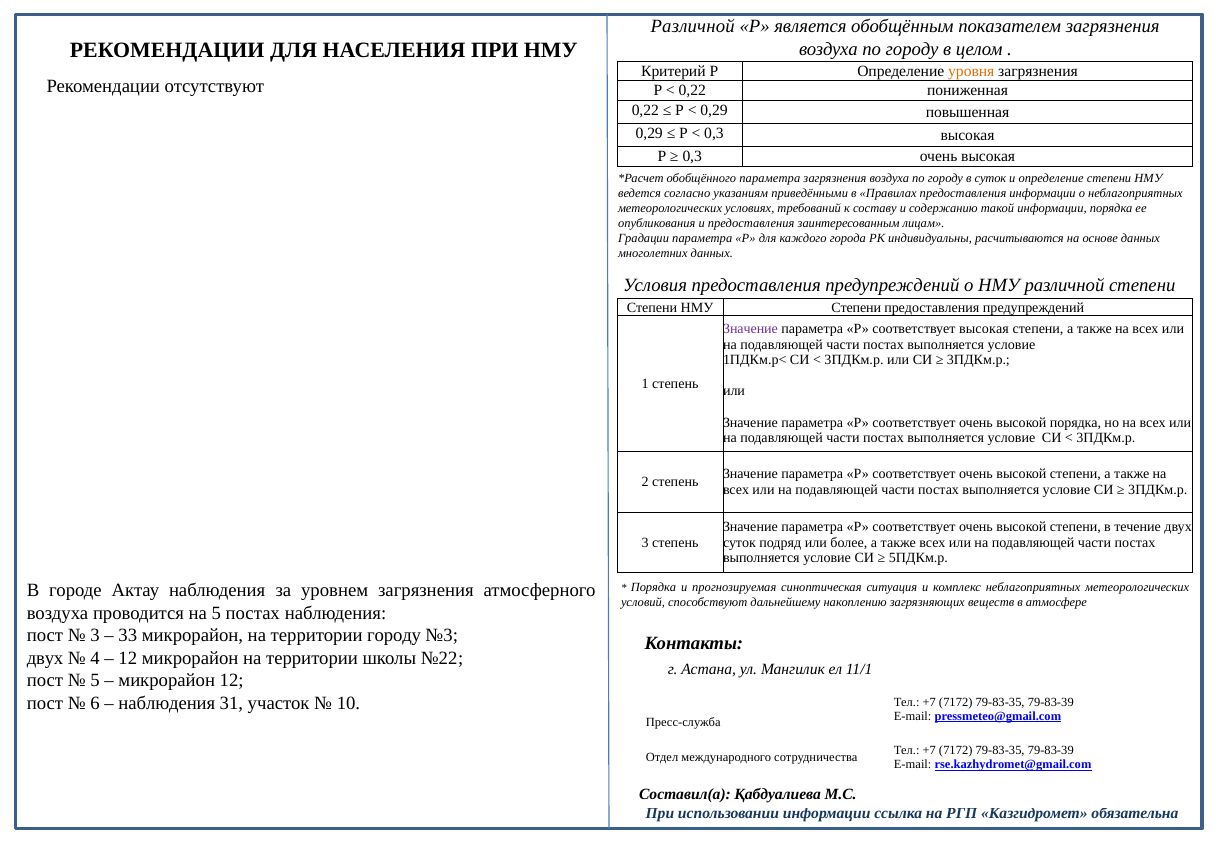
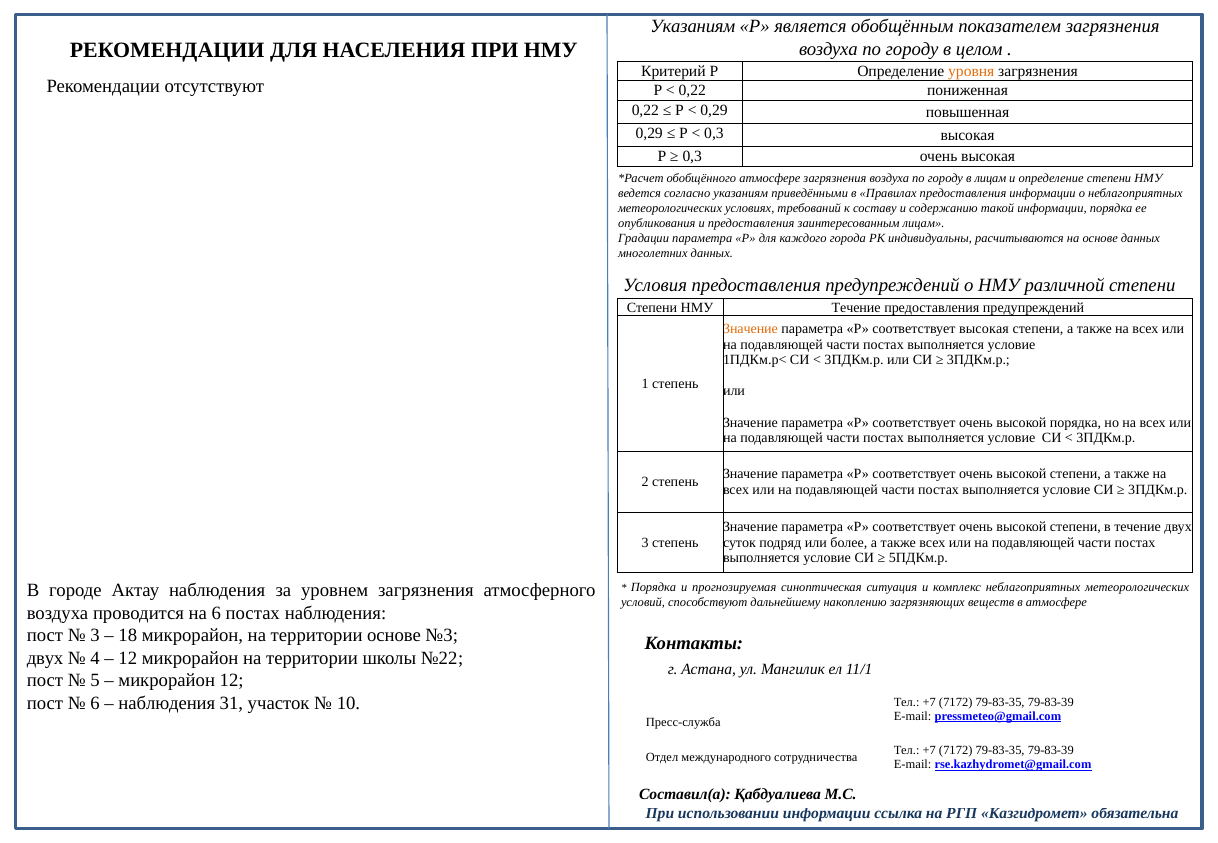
Различной: Различной -> Указаниям (693, 26)
обобщённого параметра: параметра -> атмосфере (770, 179)
в суток: суток -> лицам (990, 179)
НМУ Степени: Степени -> Течение (856, 308)
Значение colour: purple -> orange (750, 329)
на 5: 5 -> 6 (216, 613)
33: 33 -> 18 (128, 636)
территории городу: городу -> основе (394, 636)
